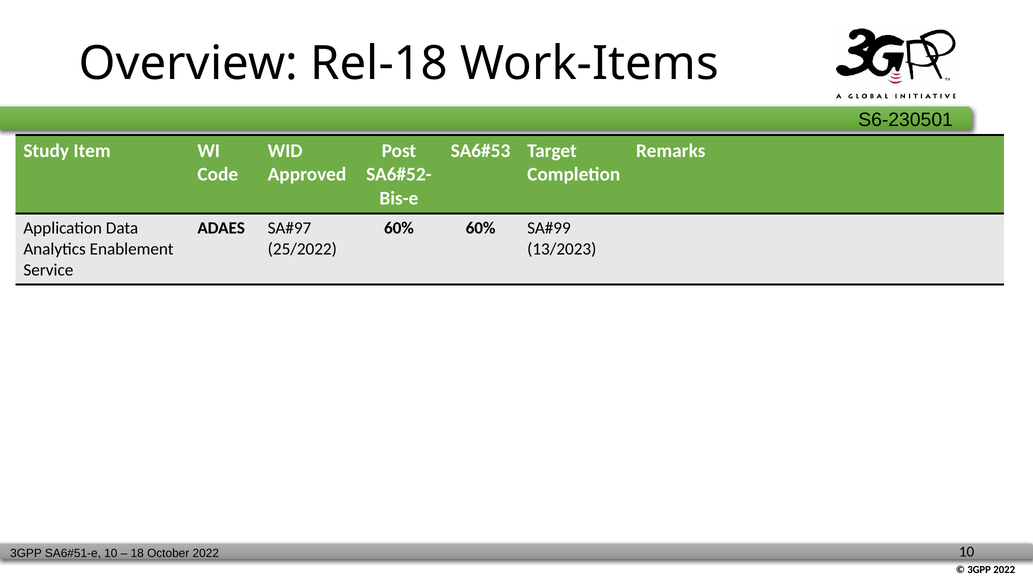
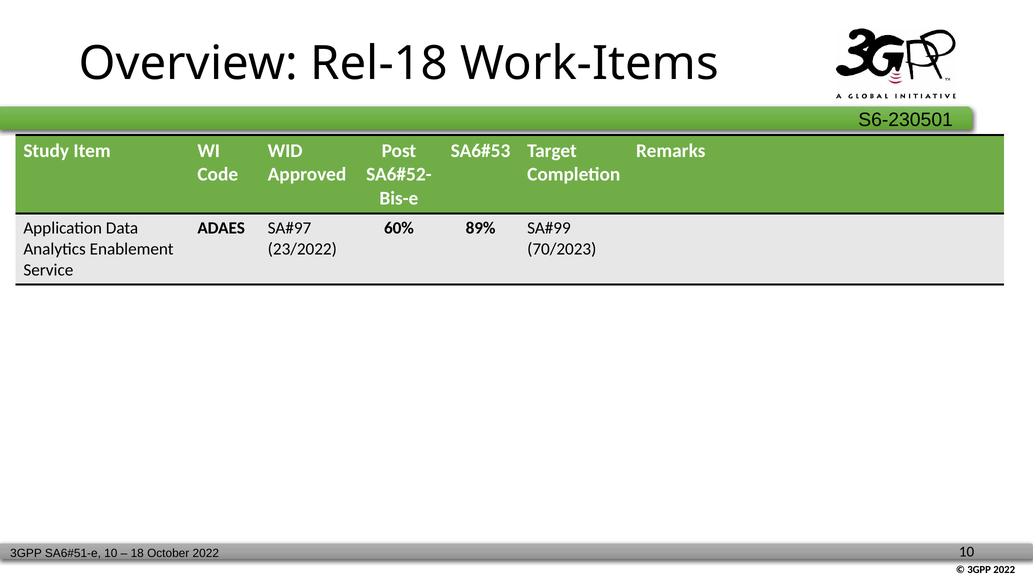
60% 60%: 60% -> 89% (481, 228)
25/2022: 25/2022 -> 23/2022 (302, 249)
13/2023: 13/2023 -> 70/2023 (562, 249)
